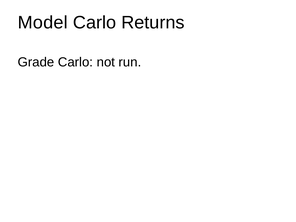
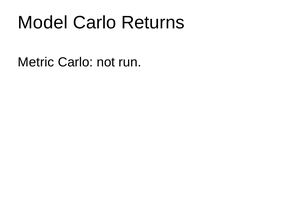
Grade: Grade -> Metric (36, 62)
